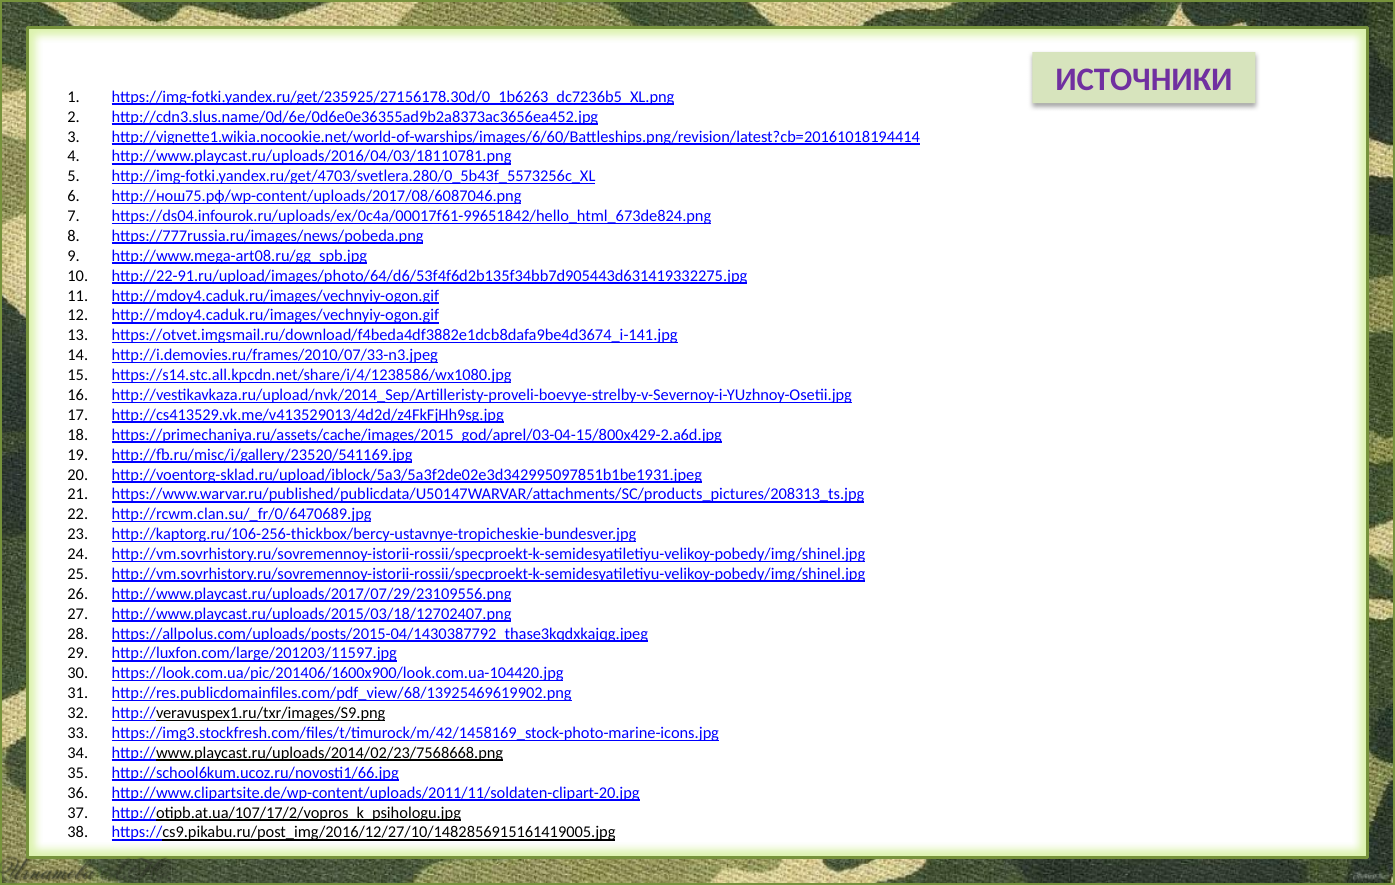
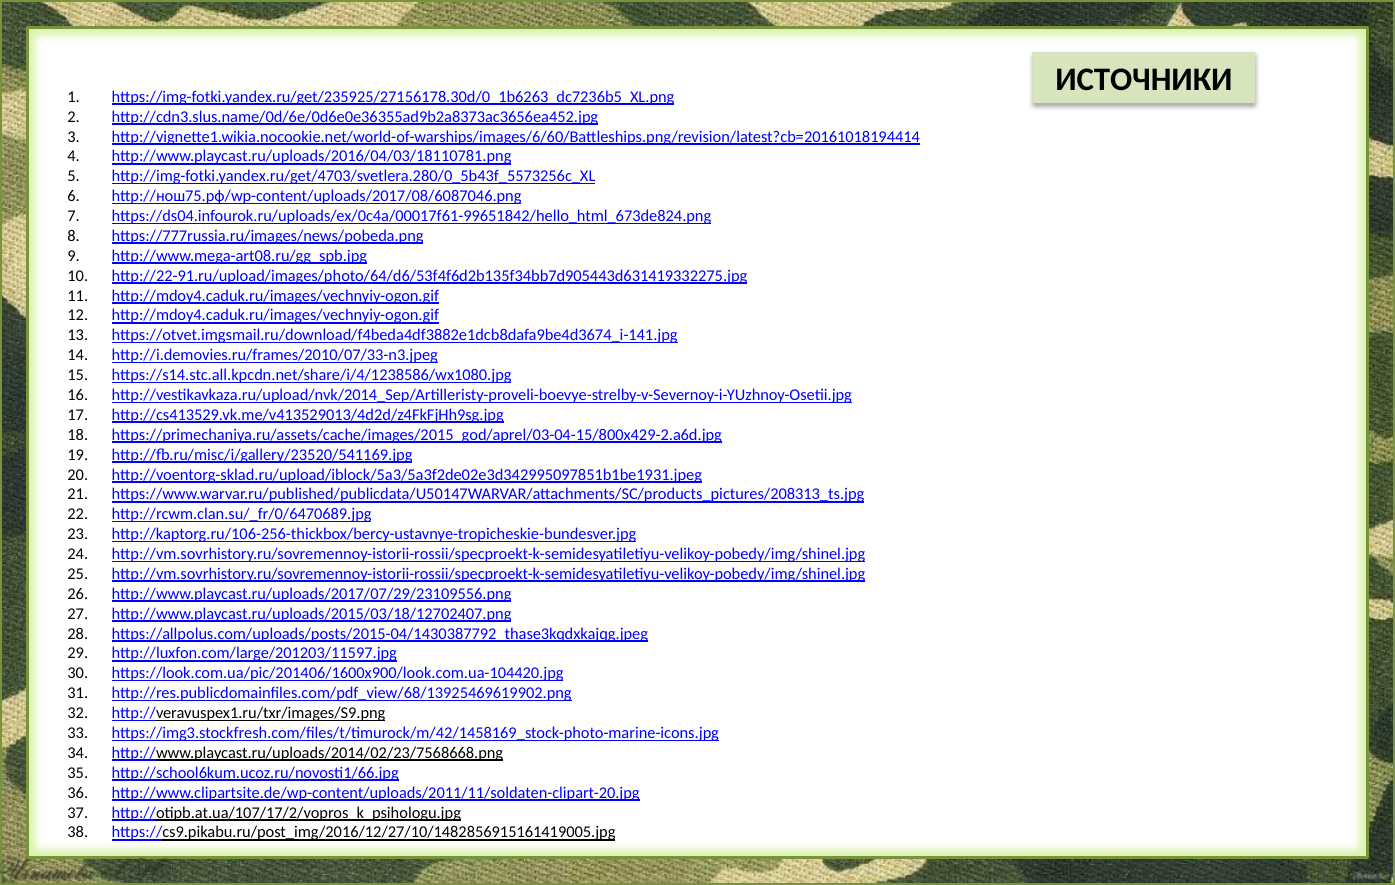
ИСТОЧНИКИ colour: purple -> black (1144, 80)
